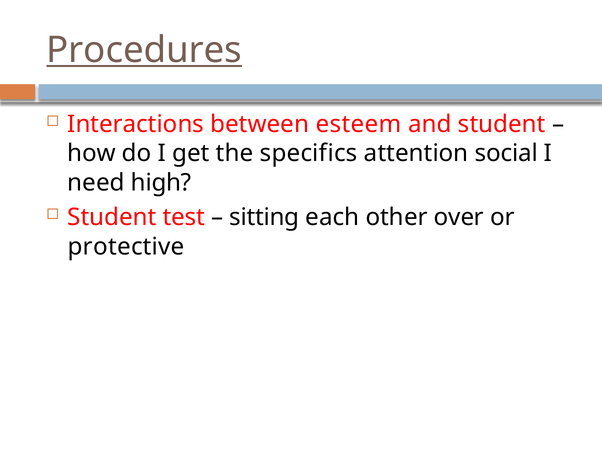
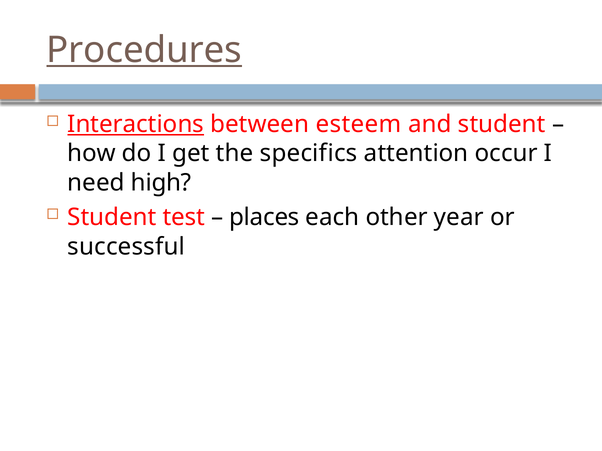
Interactions underline: none -> present (136, 125)
social: social -> occur (506, 154)
sitting: sitting -> places (264, 218)
over: over -> year (459, 218)
protective: protective -> successful (126, 247)
